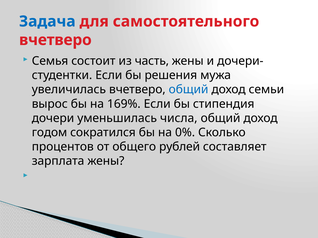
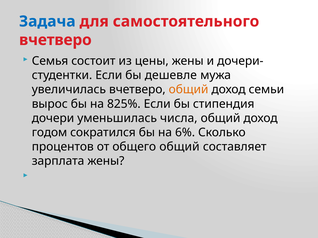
часть: часть -> цены (152, 61)
решения: решения -> дешевле (171, 75)
общий colour: blue -> orange (189, 90)
169%: 169% -> 825% (124, 104)
0%: 0% -> 6% (185, 133)
общего рублей: рублей -> общий (179, 147)
